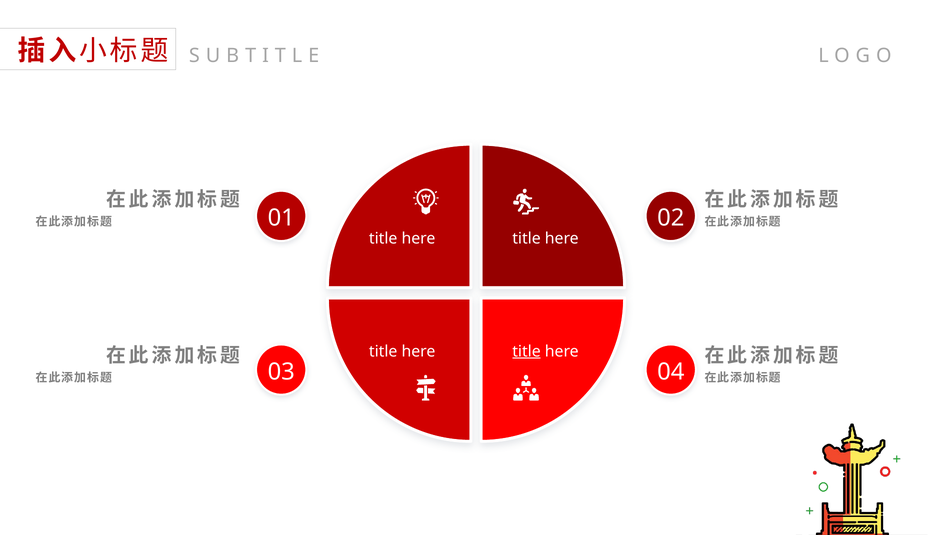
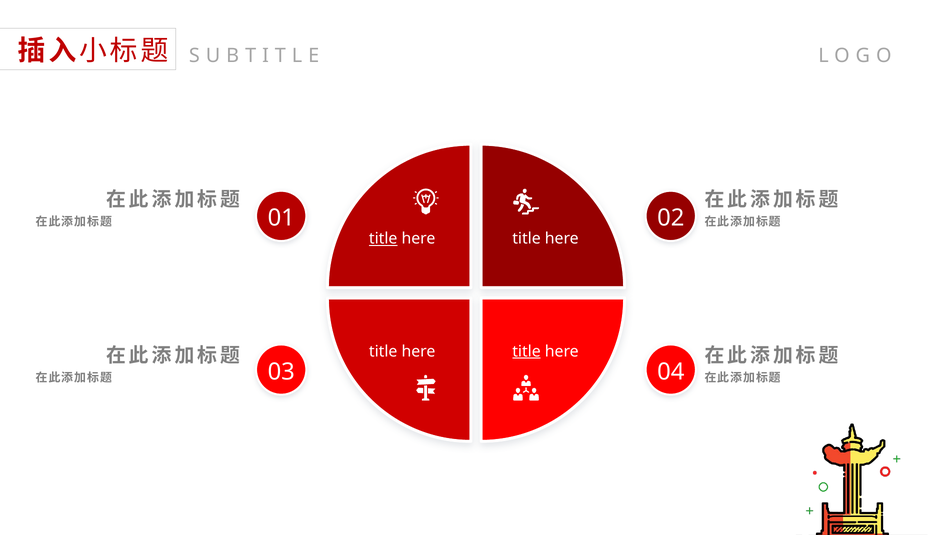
title underline: none -> present (383, 239)
